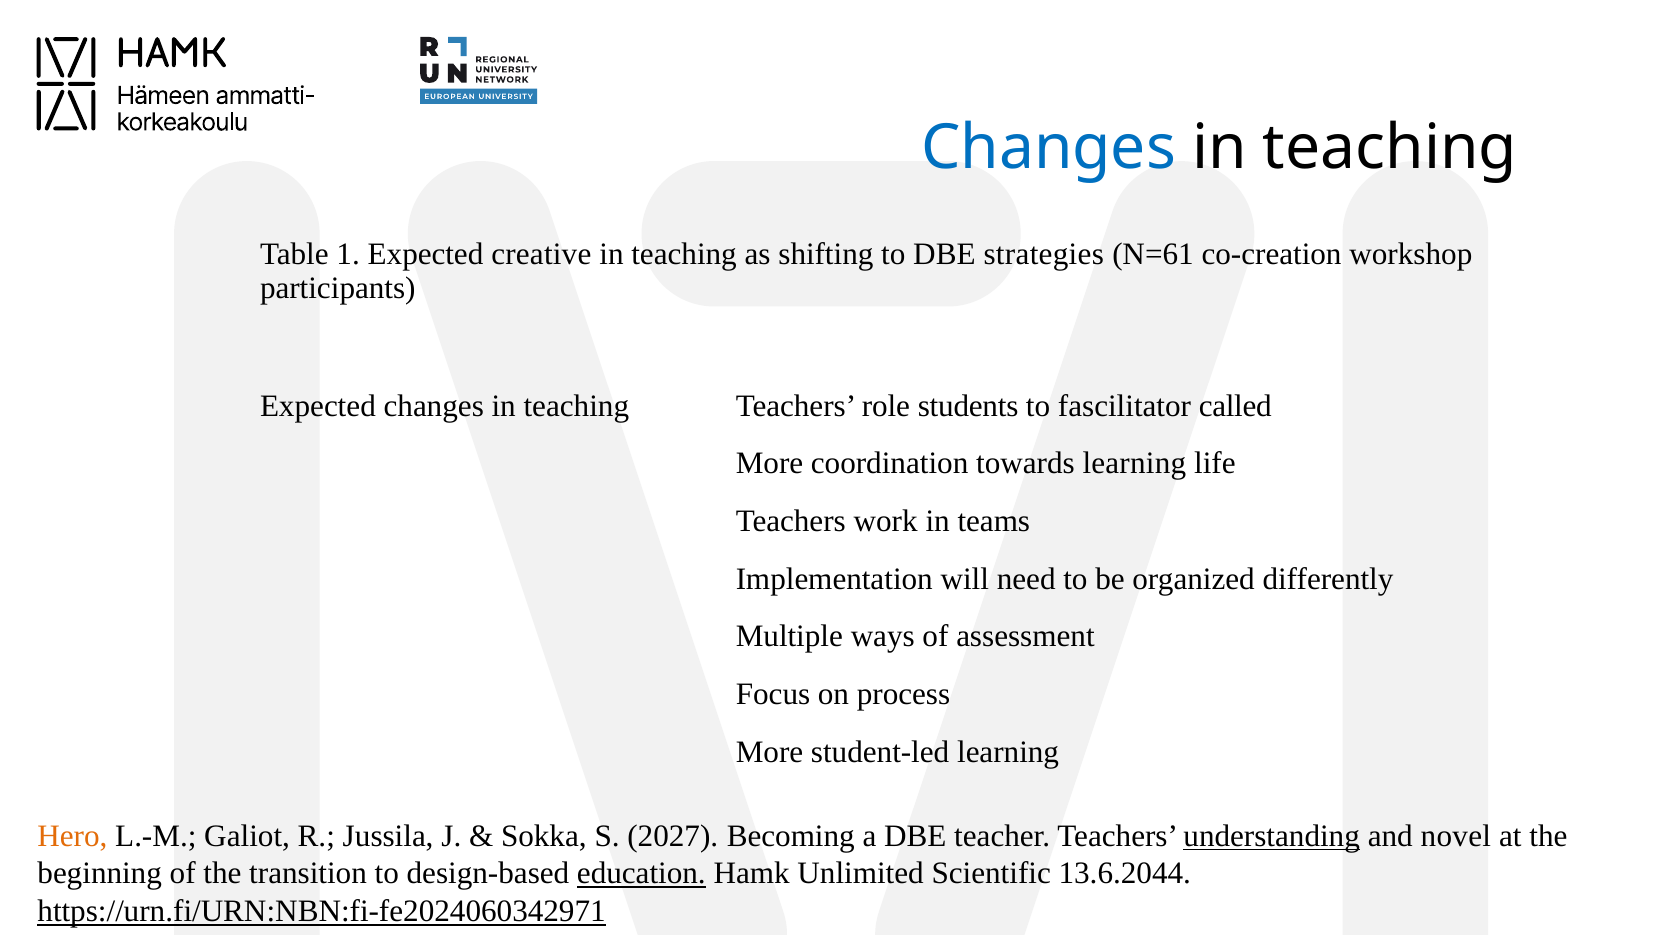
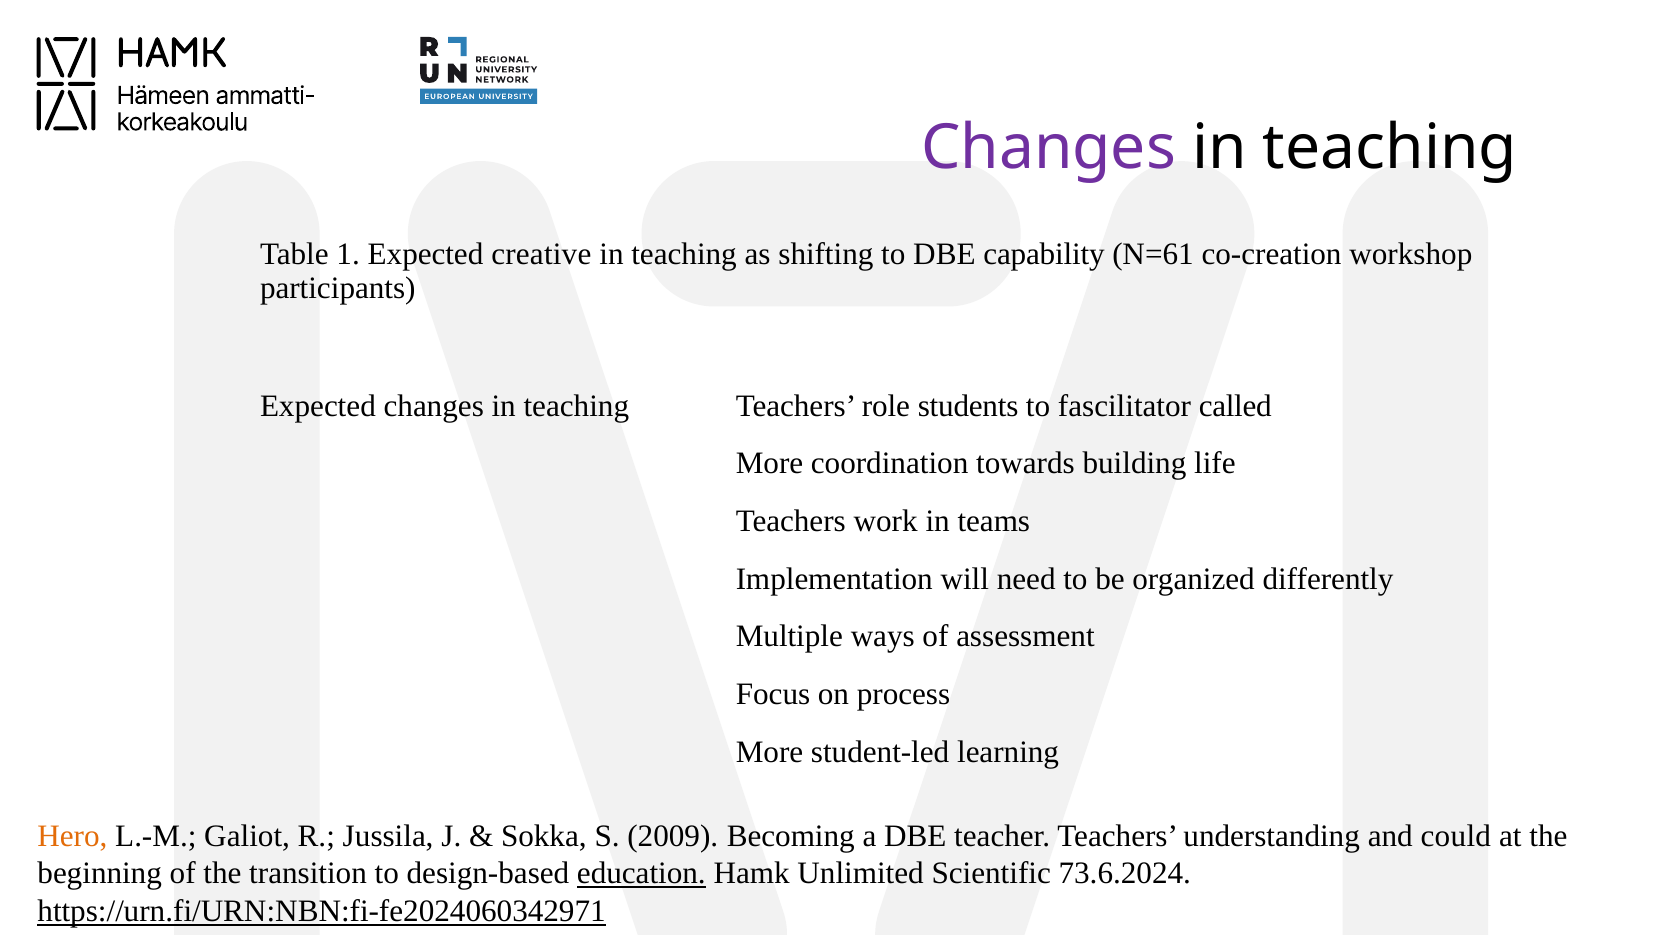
Changes colour: blue -> purple (1049, 148)
strategies: strategies -> capability (1044, 254)
towards learning: learning -> building (1134, 464)
2027: 2027 -> 2009 (673, 836)
understanding underline: present -> none (1272, 836)
novel: novel -> could (1456, 836)
13.6.2044: 13.6.2044 -> 73.6.2024 (1125, 874)
